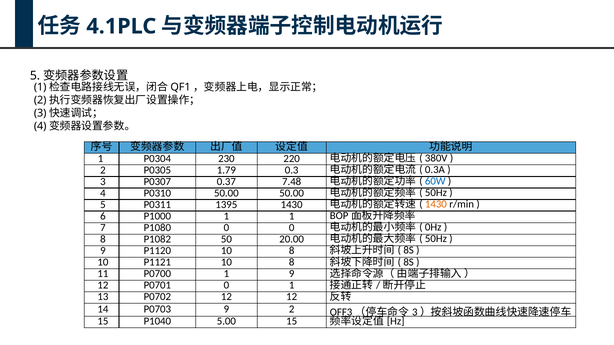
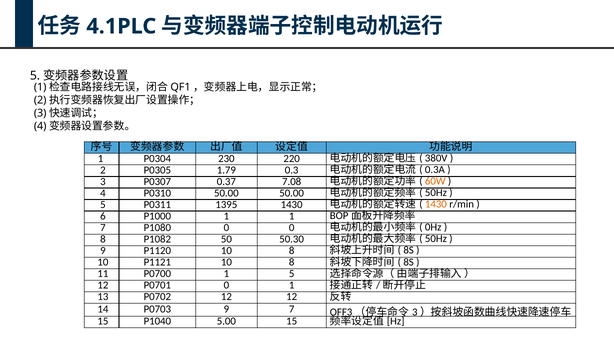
7.48: 7.48 -> 7.08 (292, 182)
60W colour: blue -> orange (435, 181)
20.00: 20.00 -> 50.30 (292, 239)
1 9: 9 -> 5 (292, 274)
9 2: 2 -> 7 (292, 309)
